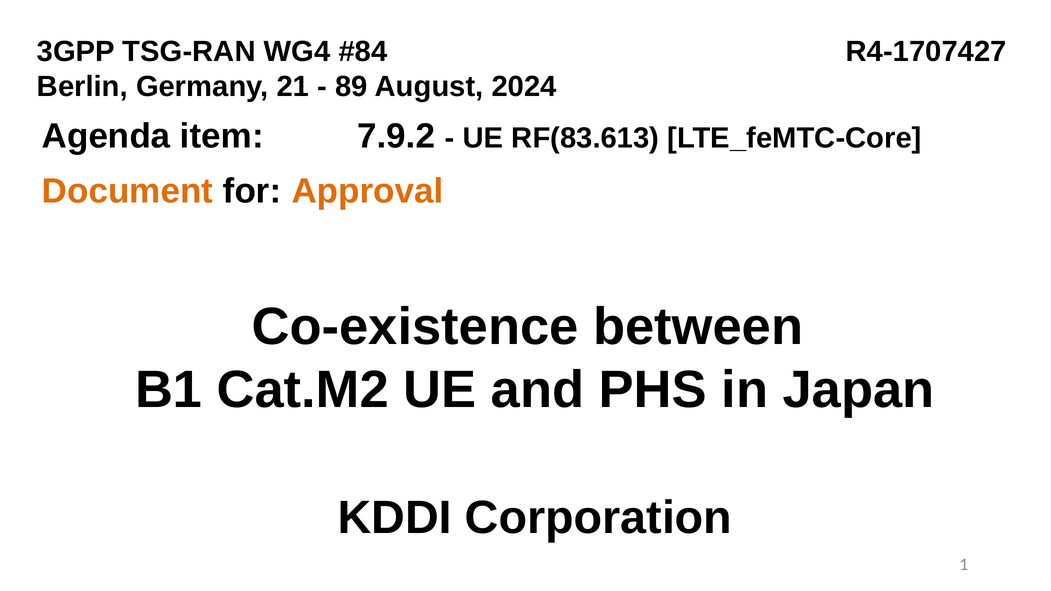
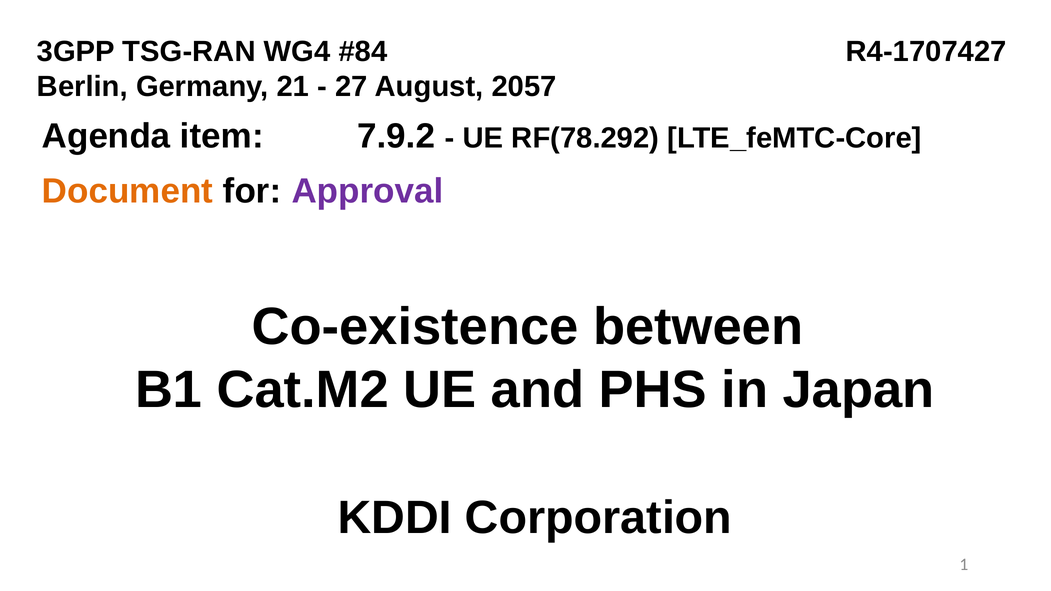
89: 89 -> 27 (351, 87)
2024: 2024 -> 2057 (524, 87)
RF(83.613: RF(83.613 -> RF(78.292 (585, 138)
Approval colour: orange -> purple (367, 191)
